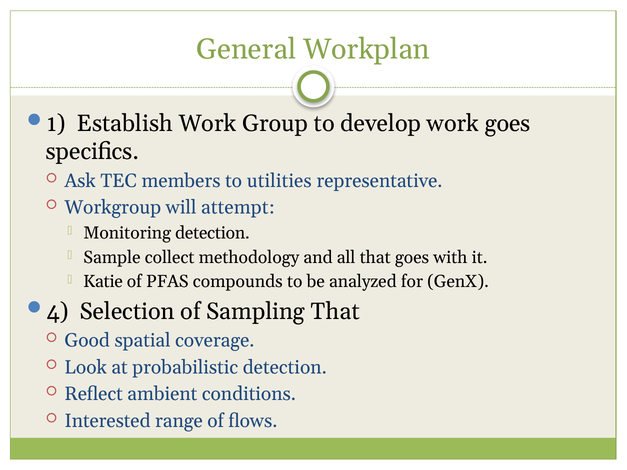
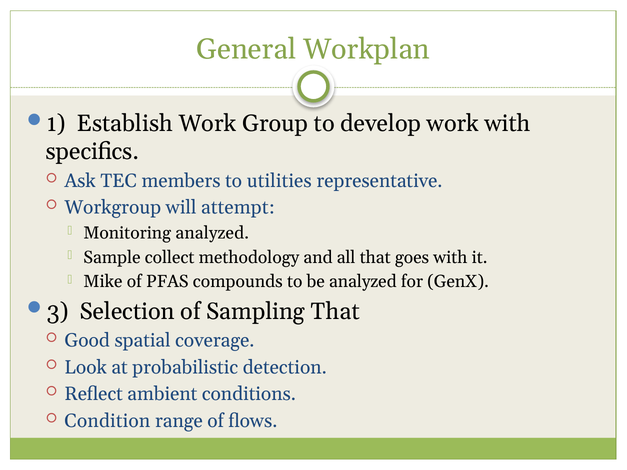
work goes: goes -> with (508, 124)
Monitoring detection: detection -> analyzed (212, 233)
Katie: Katie -> Mike (103, 282)
4: 4 -> 3 (57, 312)
Interested: Interested -> Condition (107, 421)
